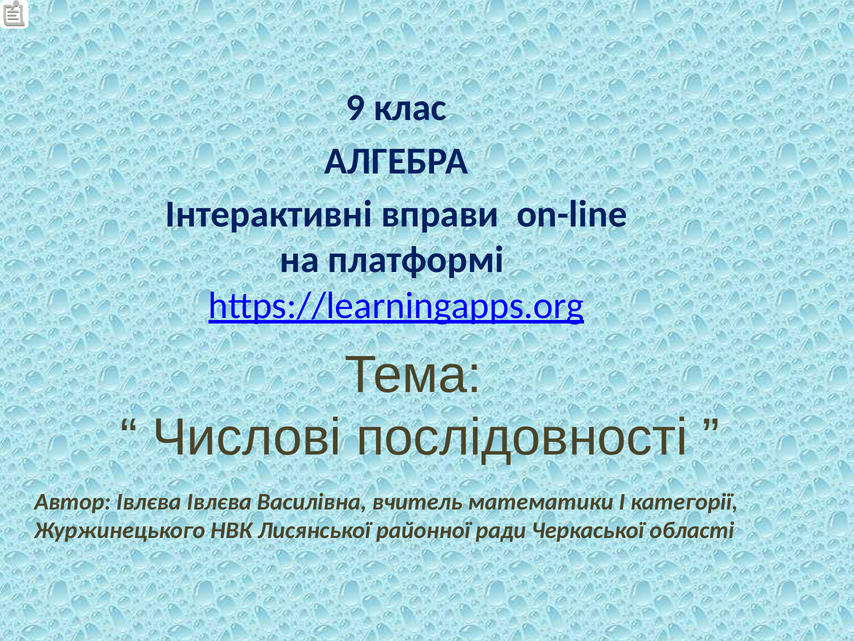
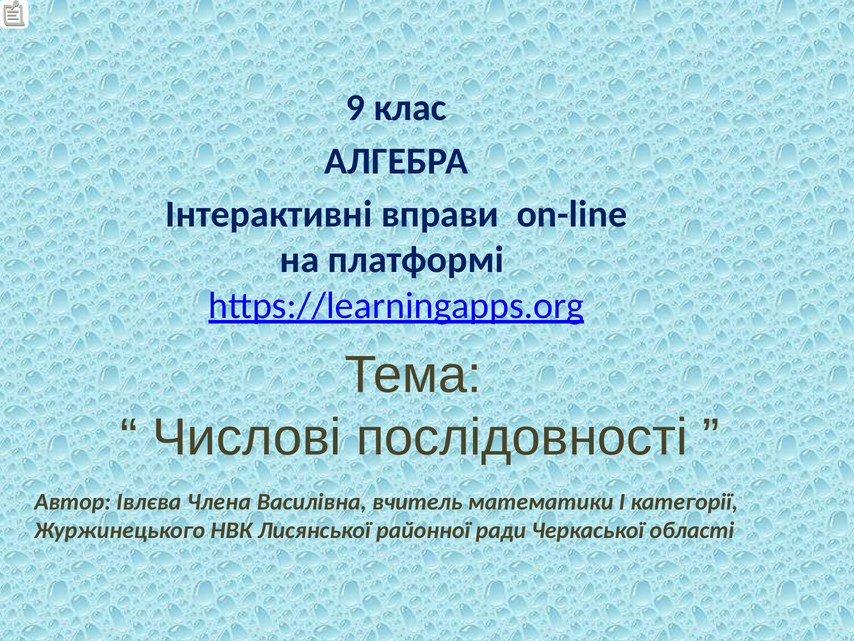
Івлєва Івлєва: Івлєва -> Члена (219, 502)
